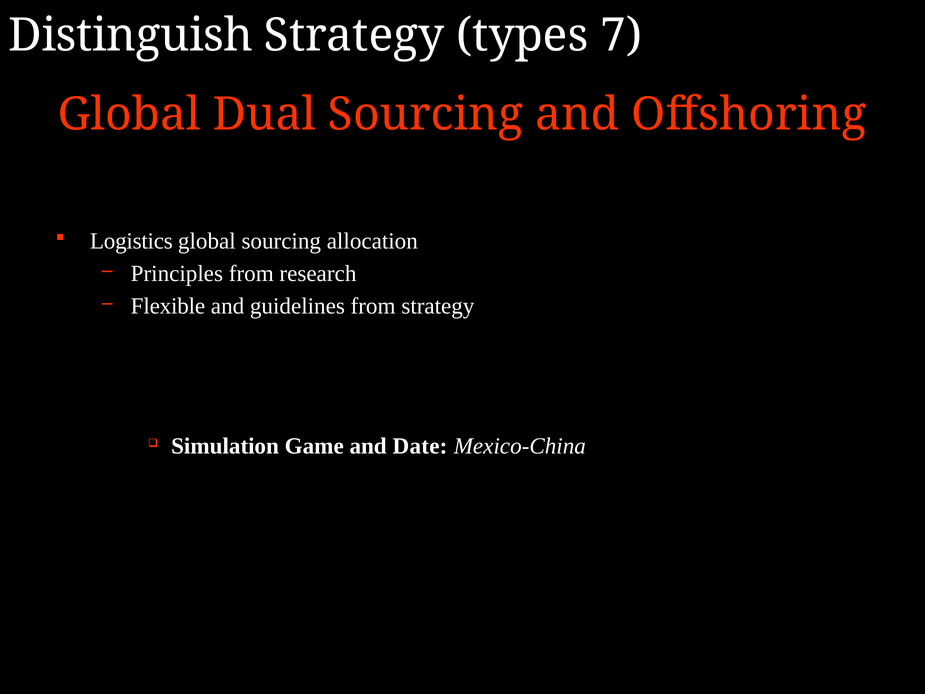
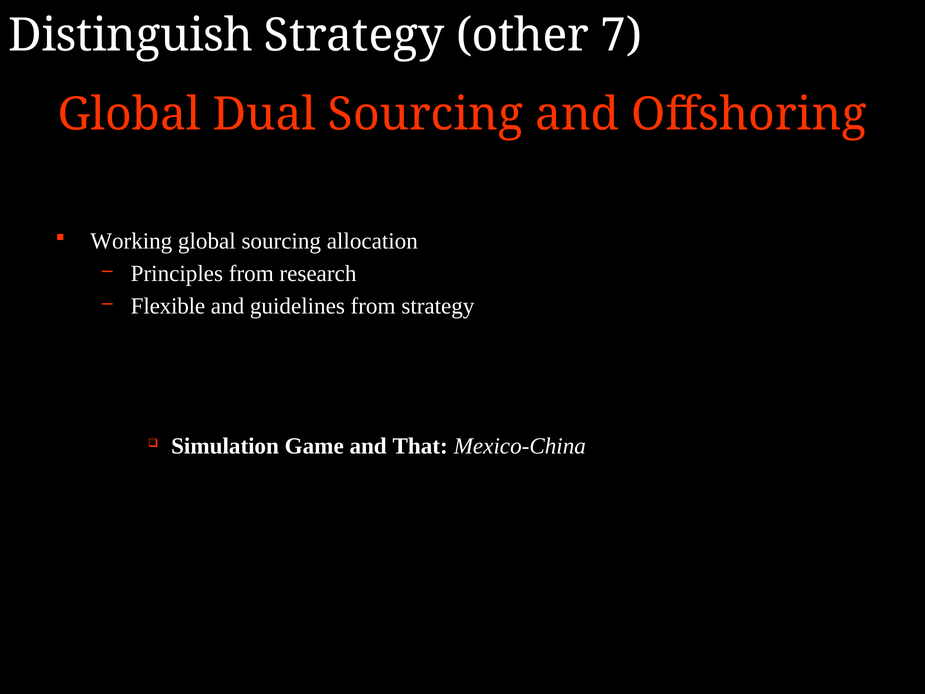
types: types -> other (523, 36)
Logistics: Logistics -> Working (131, 241)
Date: Date -> That (420, 446)
